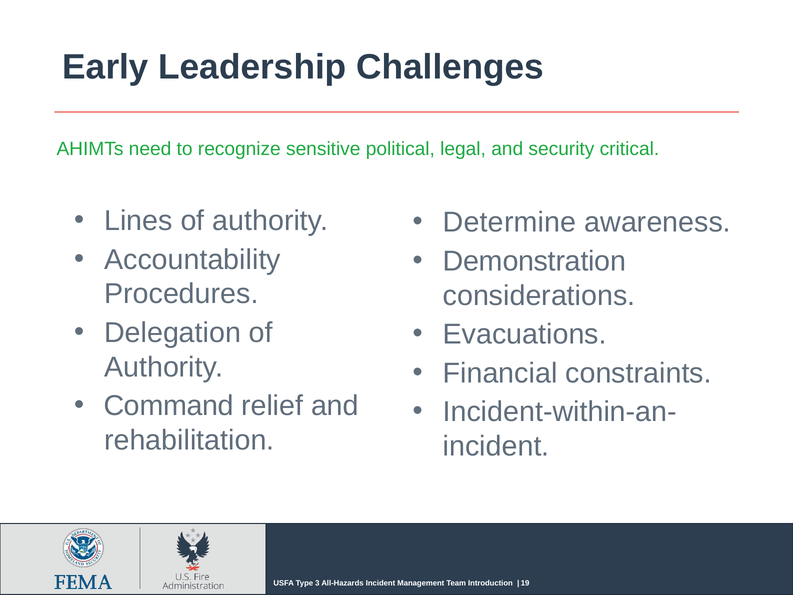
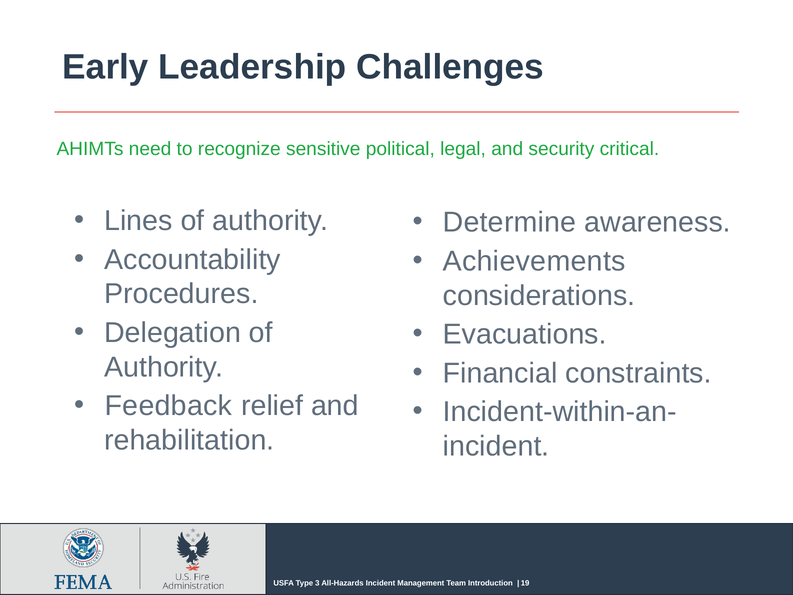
Demonstration: Demonstration -> Achievements (534, 261)
Command: Command -> Feedback (168, 406)
